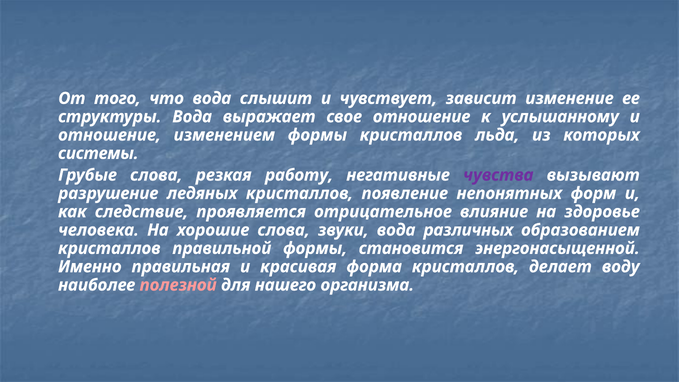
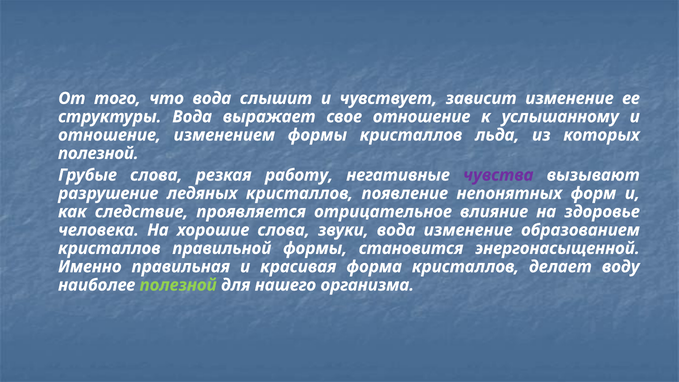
системы: системы -> полезной (98, 153)
вода различных: различных -> изменение (468, 230)
полезной colour: pink -> light green (178, 285)
